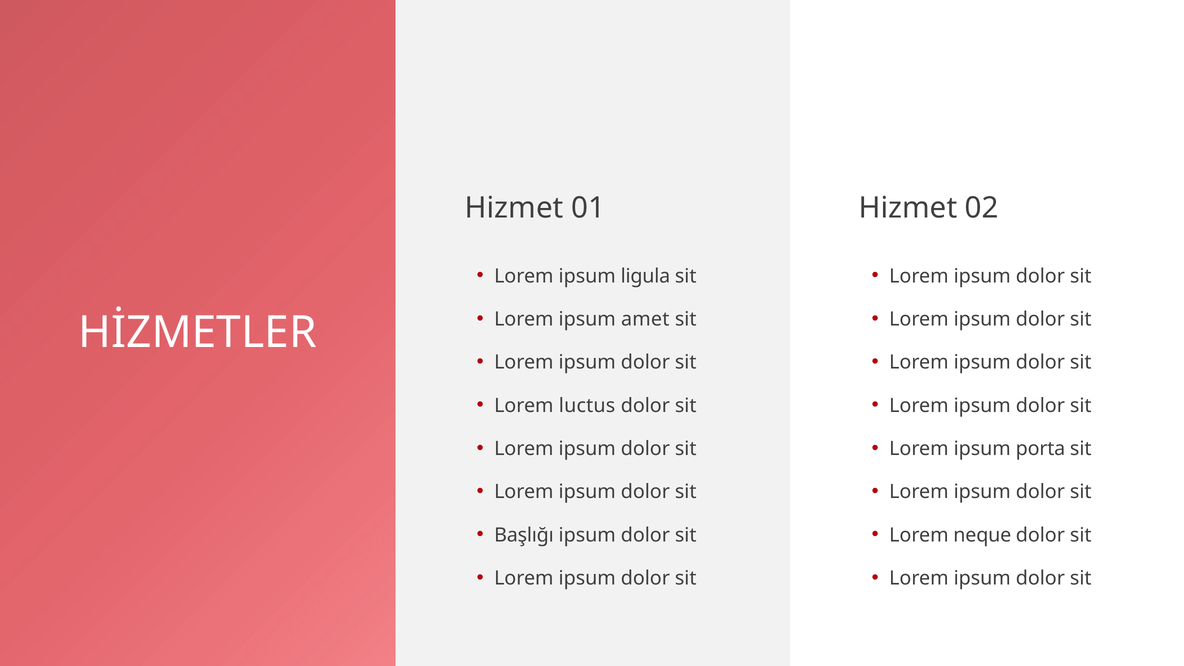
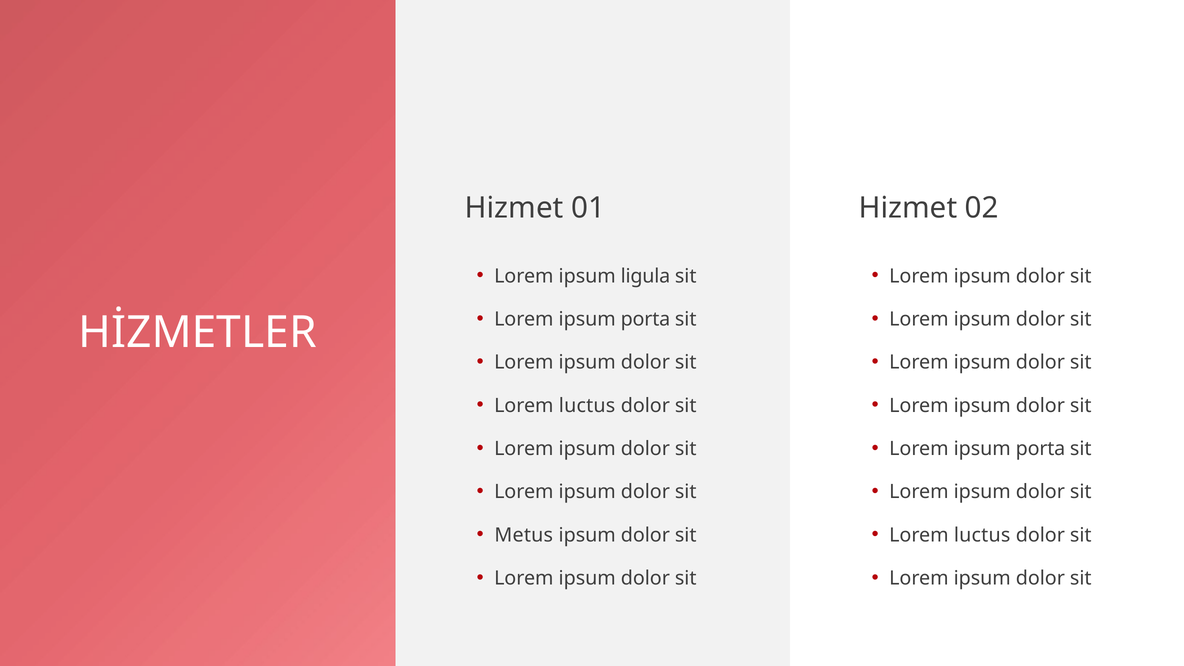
amet: amet -> porta (645, 319)
Başlığı: Başlığı -> Metus (524, 535)
neque: neque -> luctus (982, 535)
